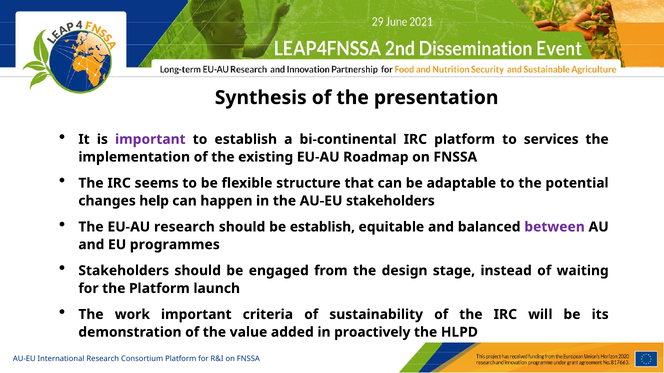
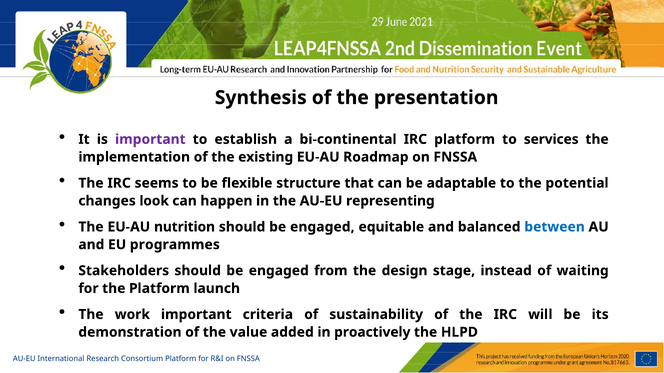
help: help -> look (154, 201)
AU-EU stakeholders: stakeholders -> representing (390, 201)
EU-AU research: research -> nutrition (185, 227)
establish: establish -> engaged (322, 227)
between colour: purple -> blue (555, 227)
